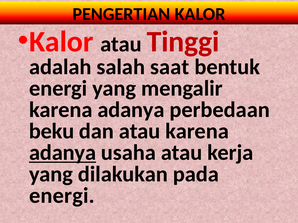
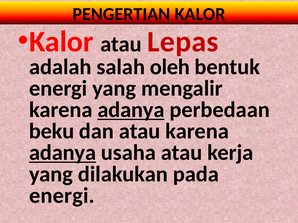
Tinggi: Tinggi -> Lepas (183, 42)
saat: saat -> oleh (170, 67)
adanya underline: none -> present (131, 110)
